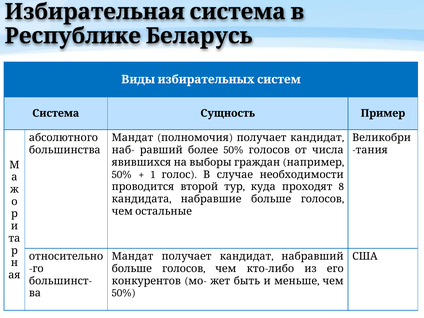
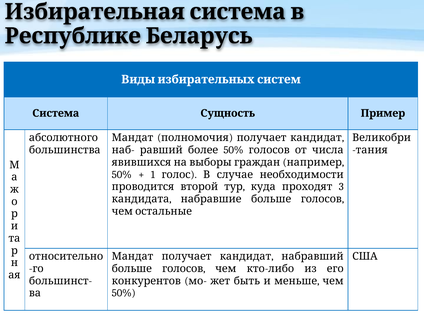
8: 8 -> 3 (341, 187)
